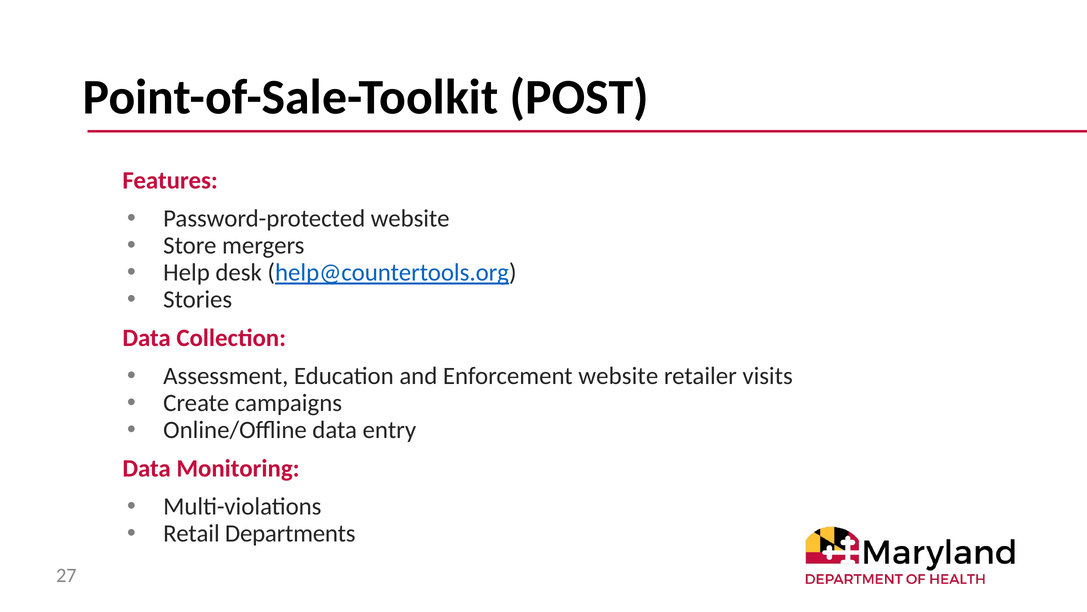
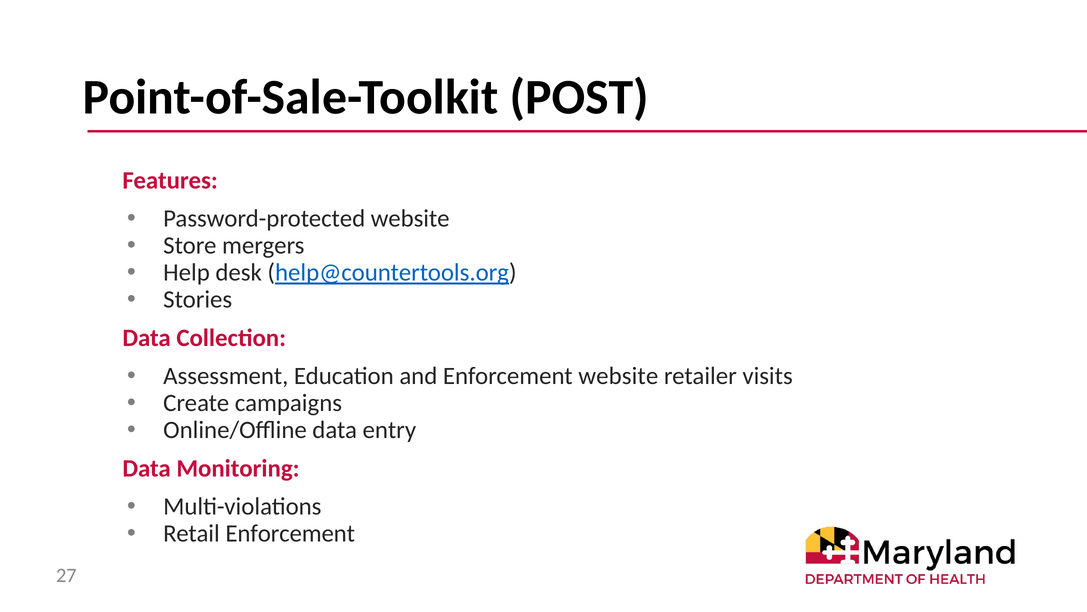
Retail Departments: Departments -> Enforcement (290, 533)
